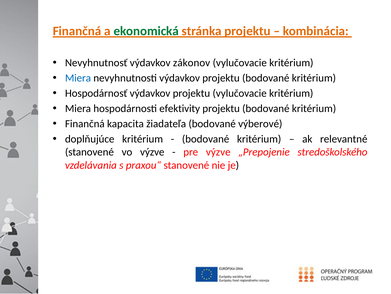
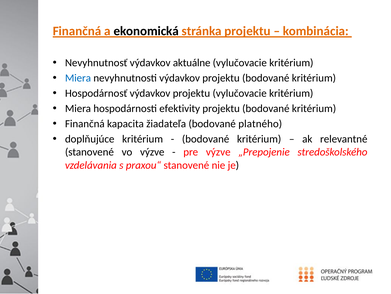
ekonomická colour: green -> black (146, 31)
zákonov: zákonov -> aktuálne (192, 63)
výberové: výberové -> platného (260, 123)
